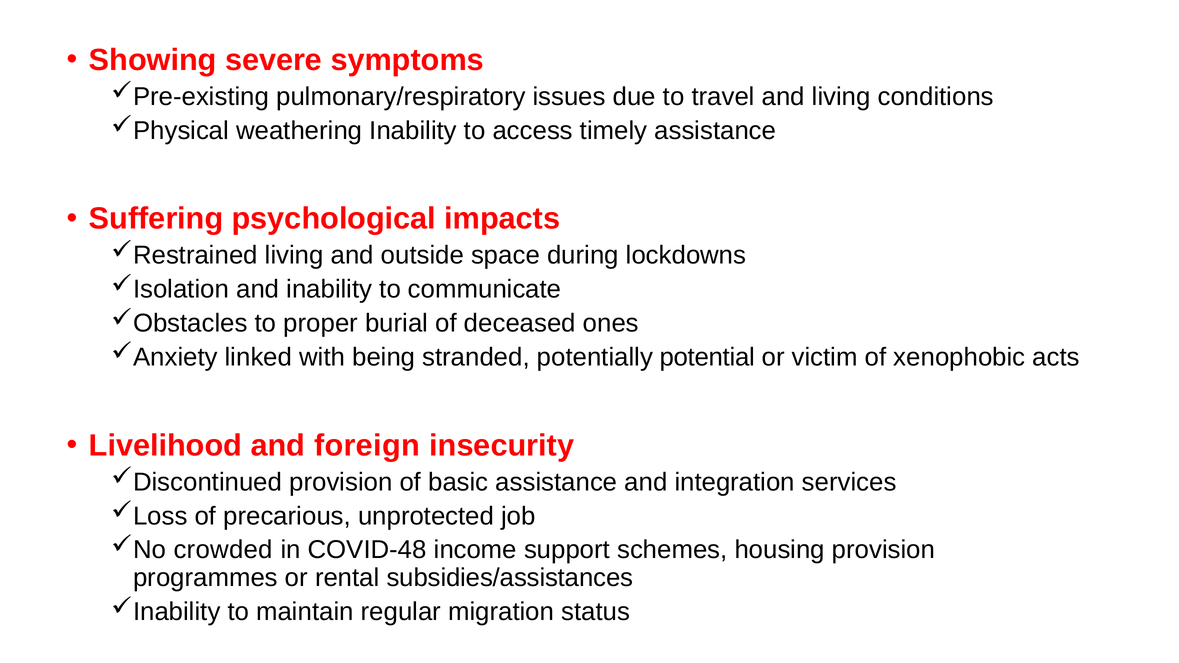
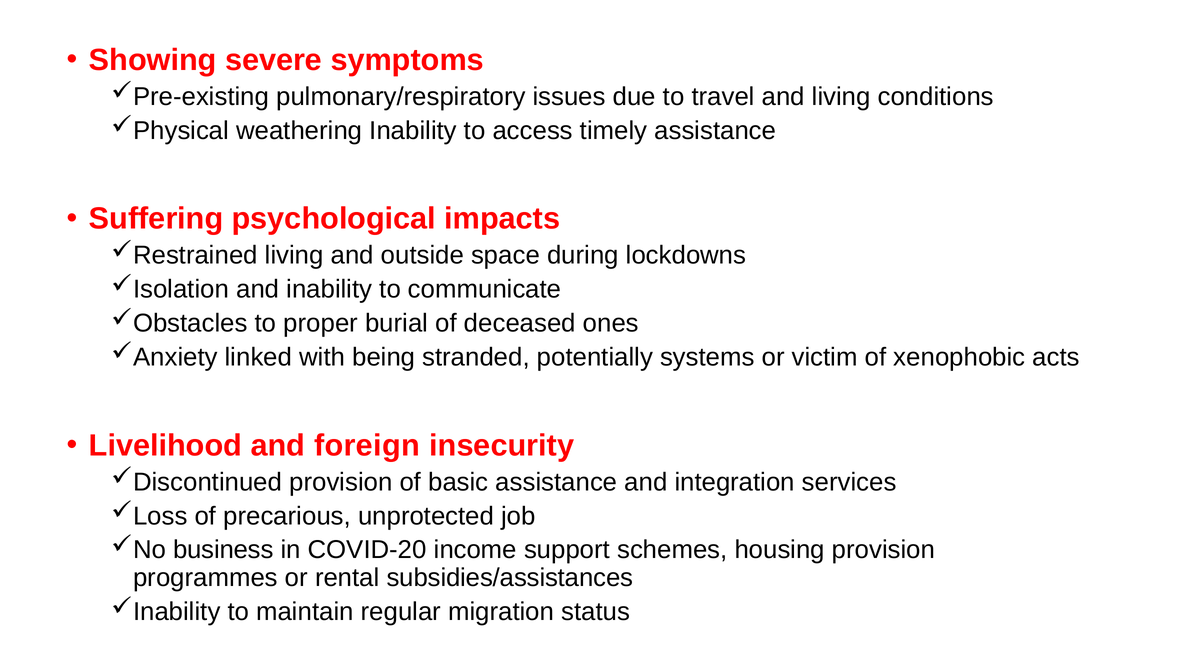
potential: potential -> systems (707, 357)
crowded: crowded -> business (223, 550)
COVID-48: COVID-48 -> COVID-20 (367, 550)
